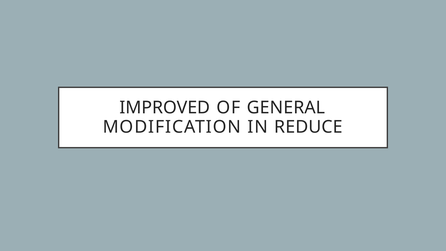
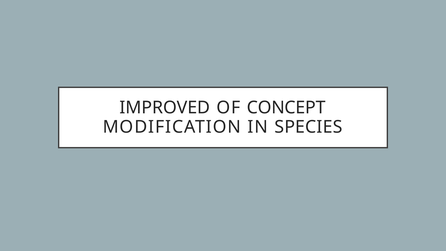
GENERAL: GENERAL -> CONCEPT (286, 108)
REDUCE: REDUCE -> SPECIES (309, 127)
